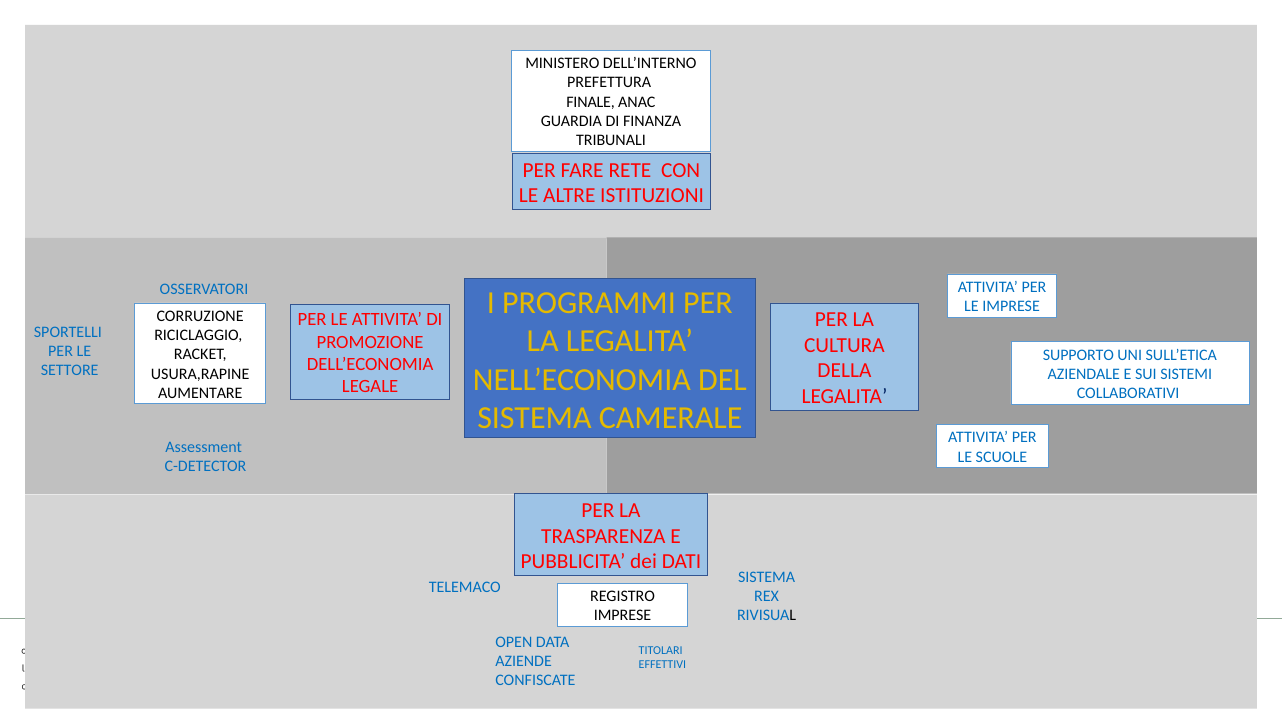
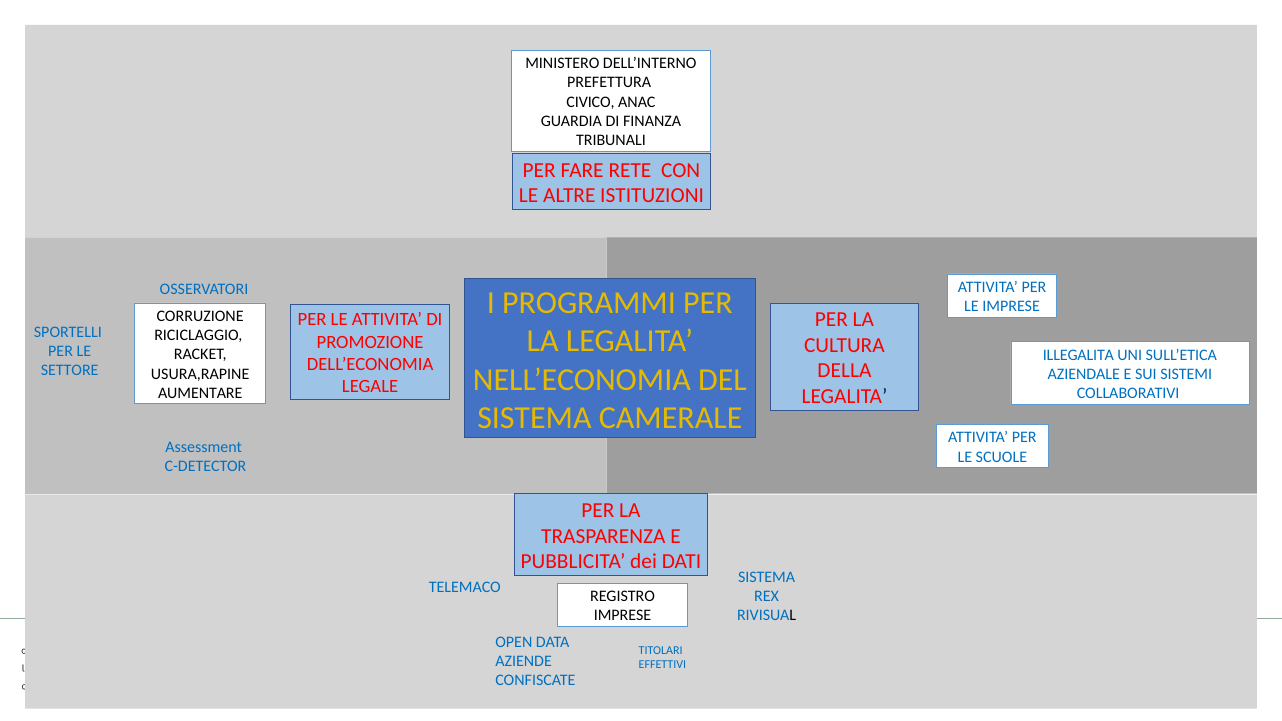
FINALE: FINALE -> CIVICO (591, 102)
SUPPORTO: SUPPORTO -> ILLEGALITA (1078, 355)
